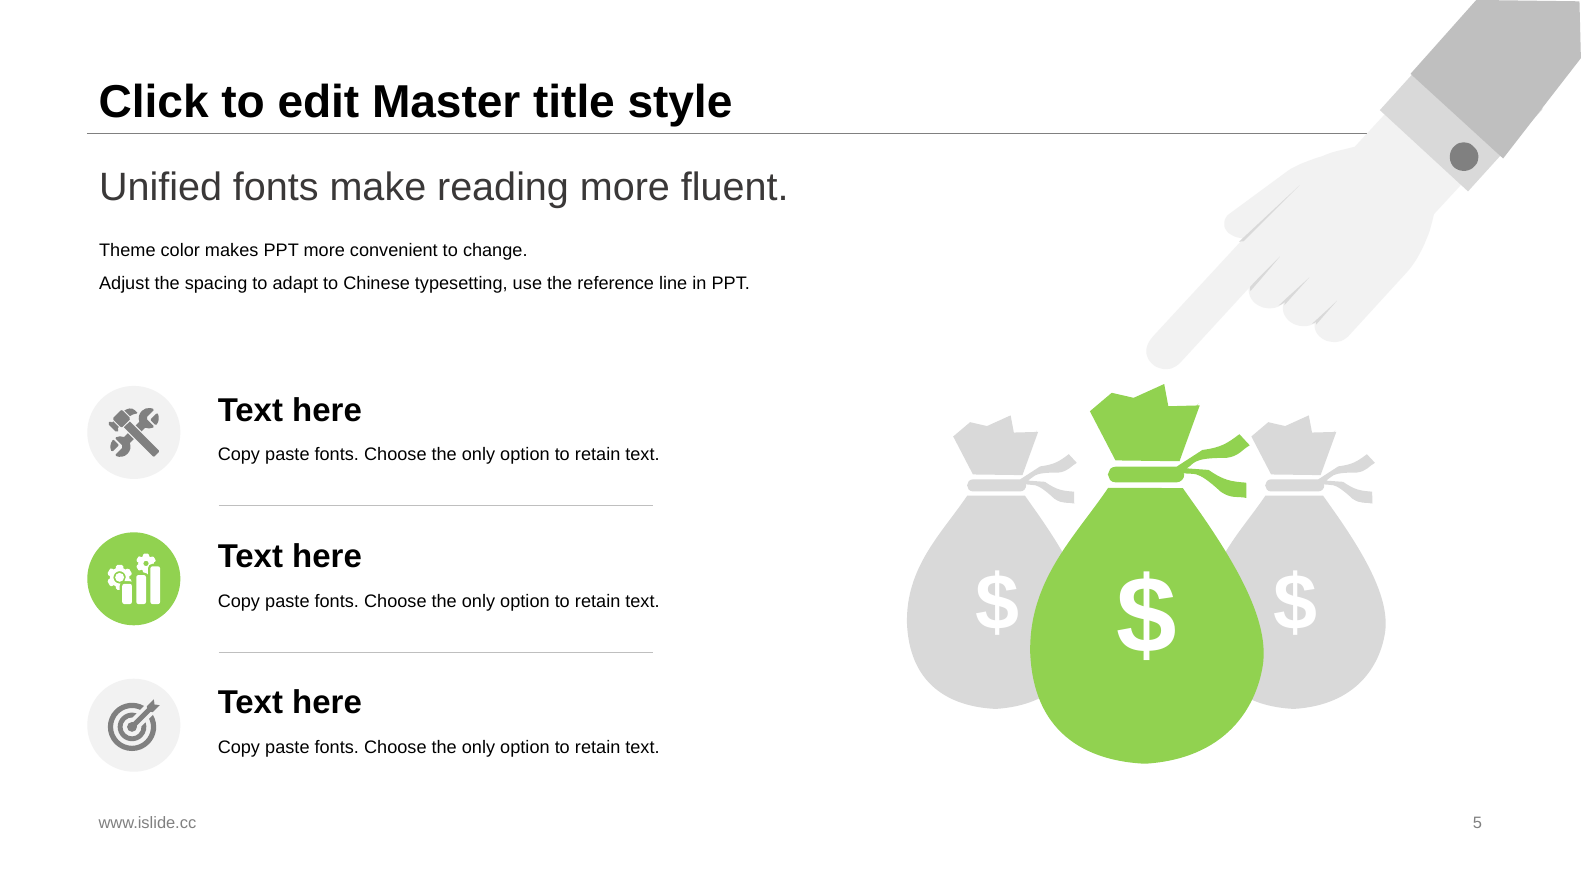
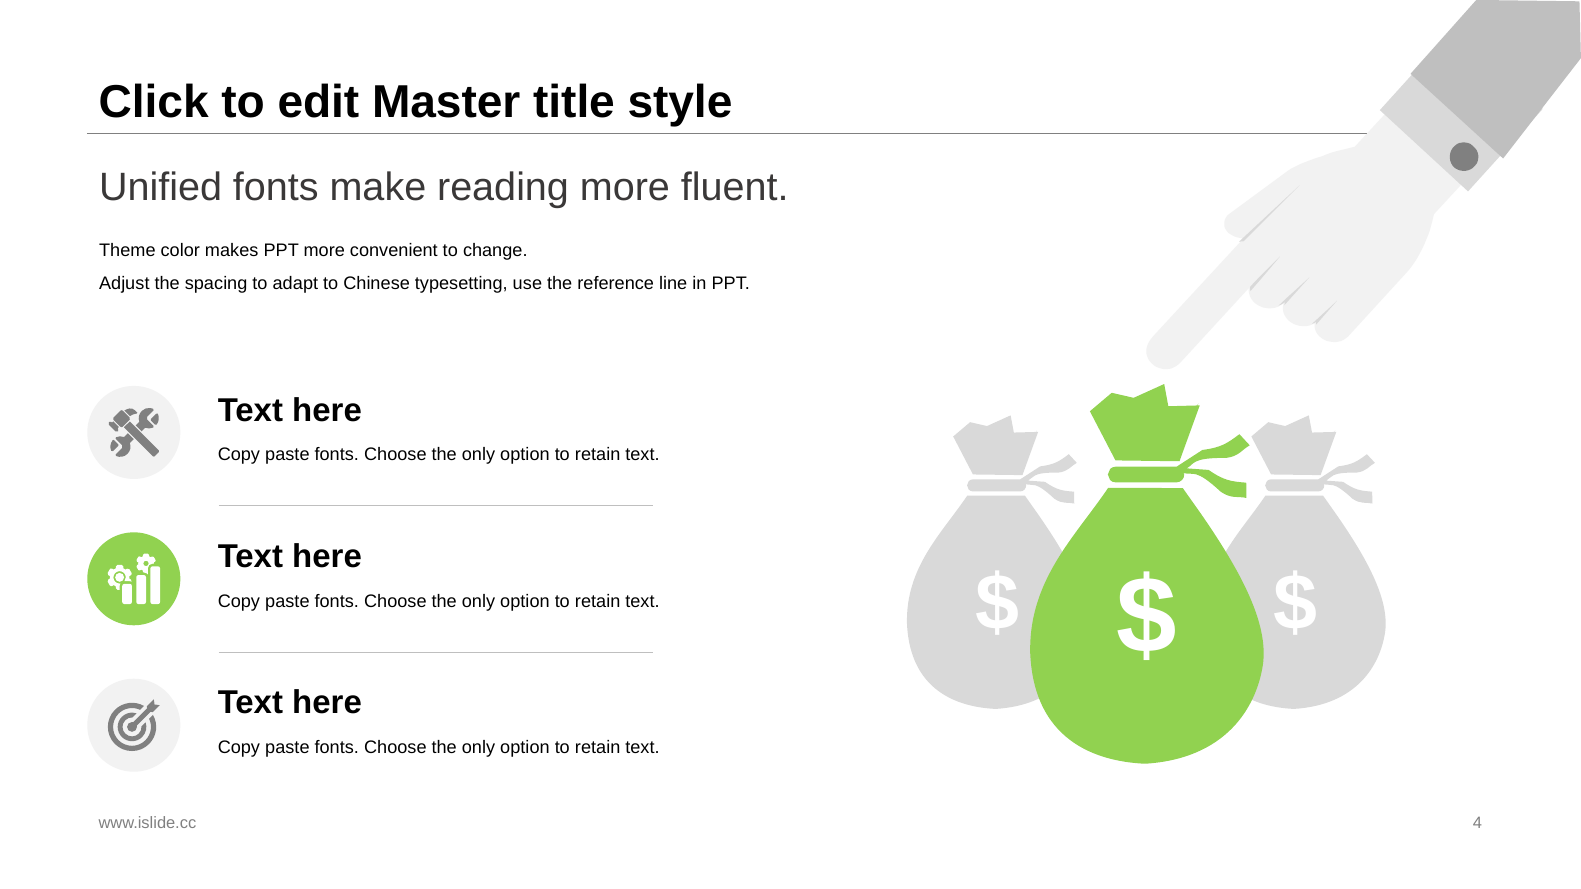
5: 5 -> 4 (1478, 824)
